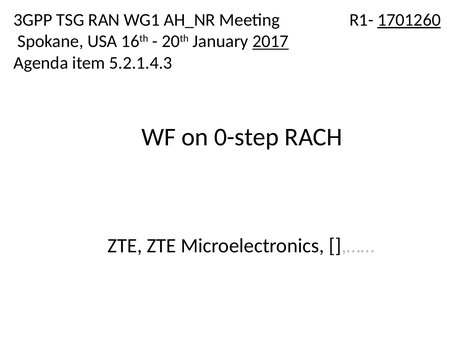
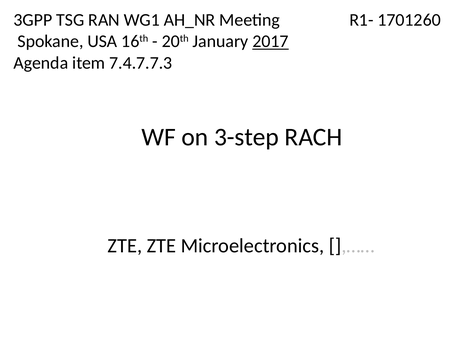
1701260 underline: present -> none (409, 20)
5.2.1.4.3: 5.2.1.4.3 -> 7.4.7.7.3 (141, 63)
0-step: 0-step -> 3-step (246, 137)
